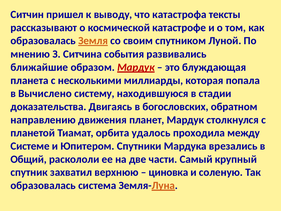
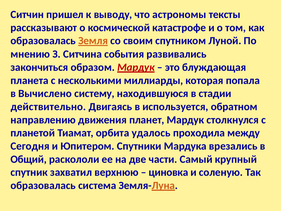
катастрофа: катастрофа -> астрономы (179, 14)
ближайшие: ближайшие -> закончиться (39, 67)
доказательства: доказательства -> действительно (48, 107)
богословских: богословских -> используется (175, 107)
Системе: Системе -> Сегодня (30, 146)
